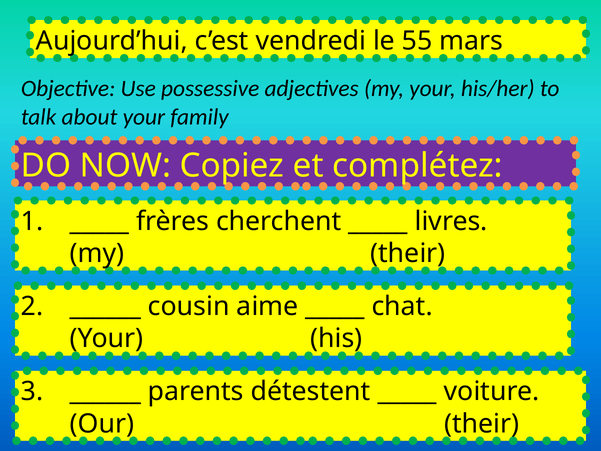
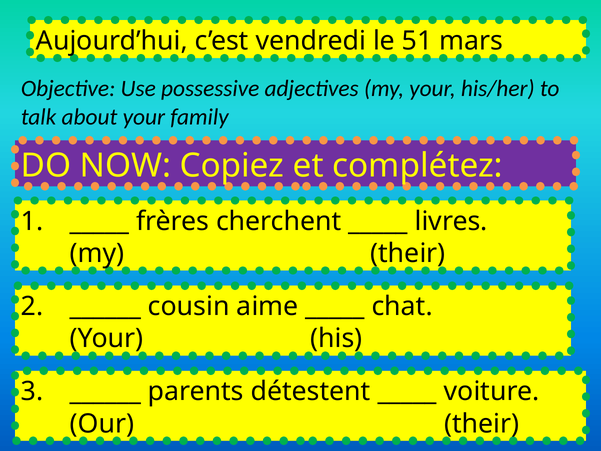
55: 55 -> 51 (417, 41)
